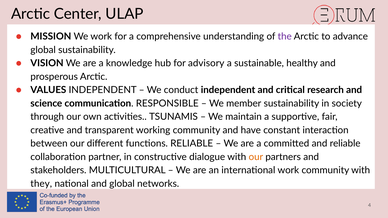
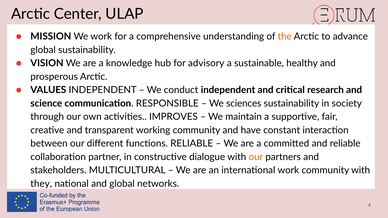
the colour: purple -> orange (285, 37)
member: member -> sciences (244, 103)
TSUNAMIS: TSUNAMIS -> IMPROVES (173, 117)
